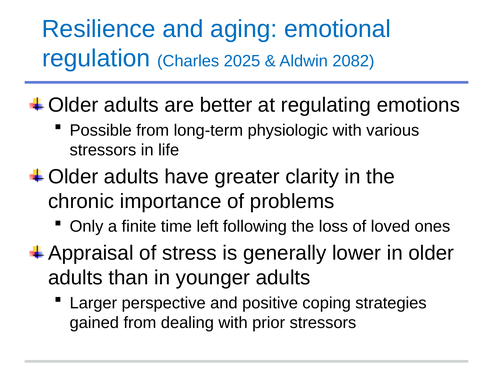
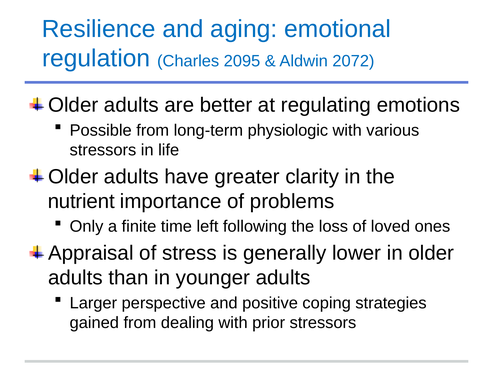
2025: 2025 -> 2095 (242, 61)
2082: 2082 -> 2072 (353, 61)
chronic: chronic -> nutrient (81, 201)
